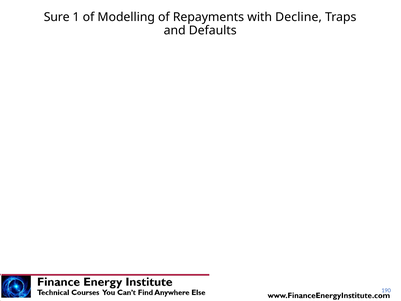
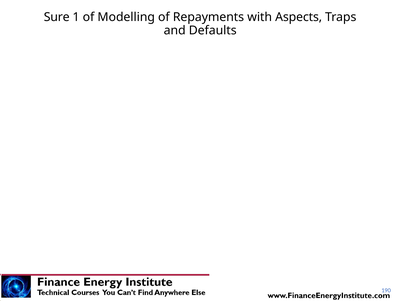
Decline: Decline -> Aspects (299, 17)
